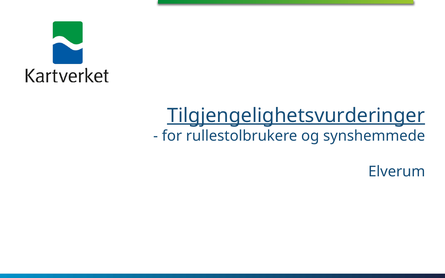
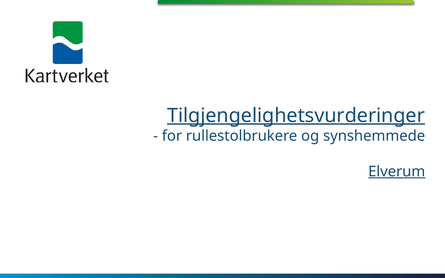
Elverum underline: none -> present (397, 172)
